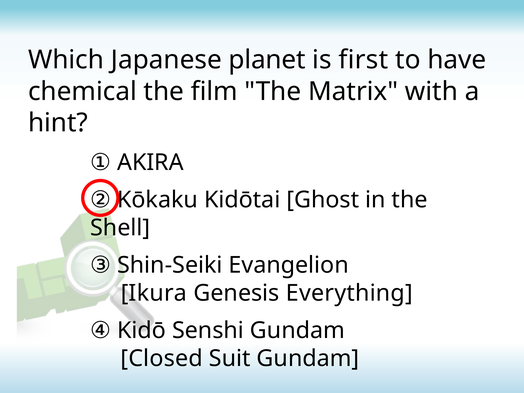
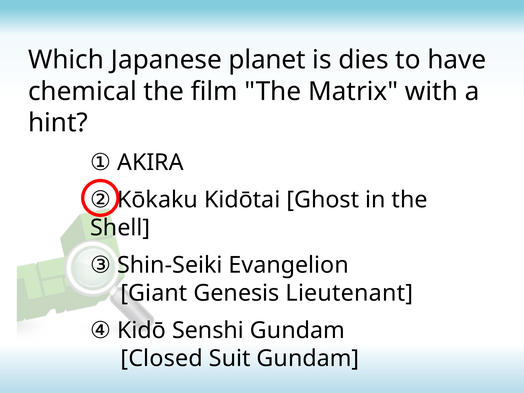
first: first -> dies (364, 60)
Ikura: Ikura -> Giant (154, 293)
Everything: Everything -> Lieutenant (349, 293)
